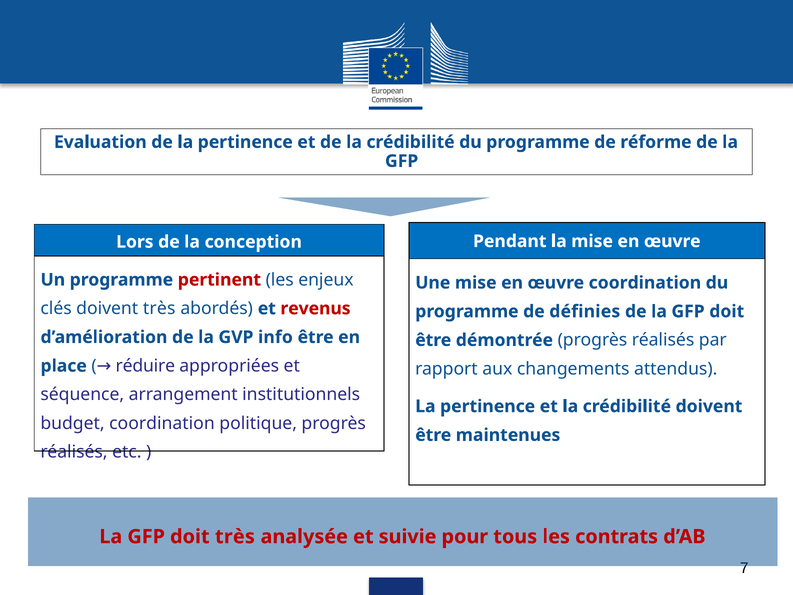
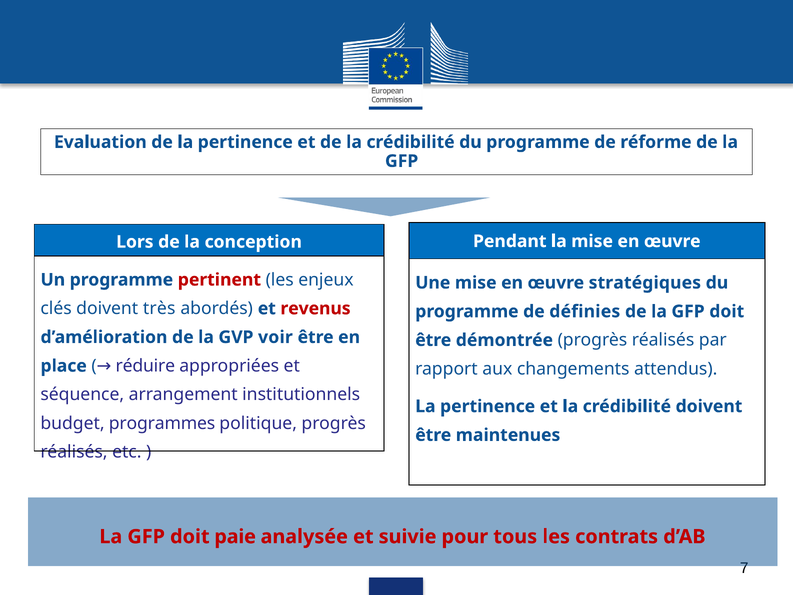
œuvre coordination: coordination -> stratégiques (645, 283)
info: info -> voir (275, 337)
budget coordination: coordination -> programmes (162, 423)
doit très: très -> paie (235, 536)
